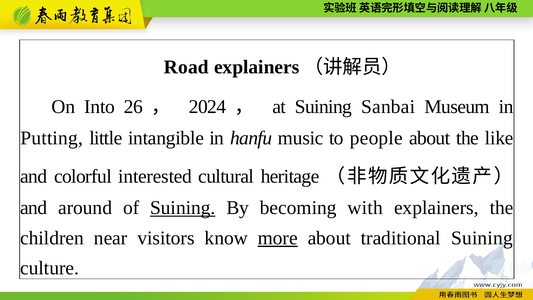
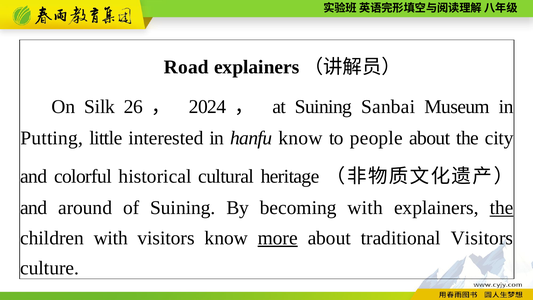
Into: Into -> Silk (100, 107)
intangible: intangible -> interested (166, 138)
hanfu music: music -> know (301, 138)
like: like -> city (499, 138)
interested: interested -> historical (155, 176)
Suining underline: present -> none (183, 208)
the underline: none -> present (502, 208)
children near: near -> with (111, 238)
traditional Suining: Suining -> Visitors (482, 238)
